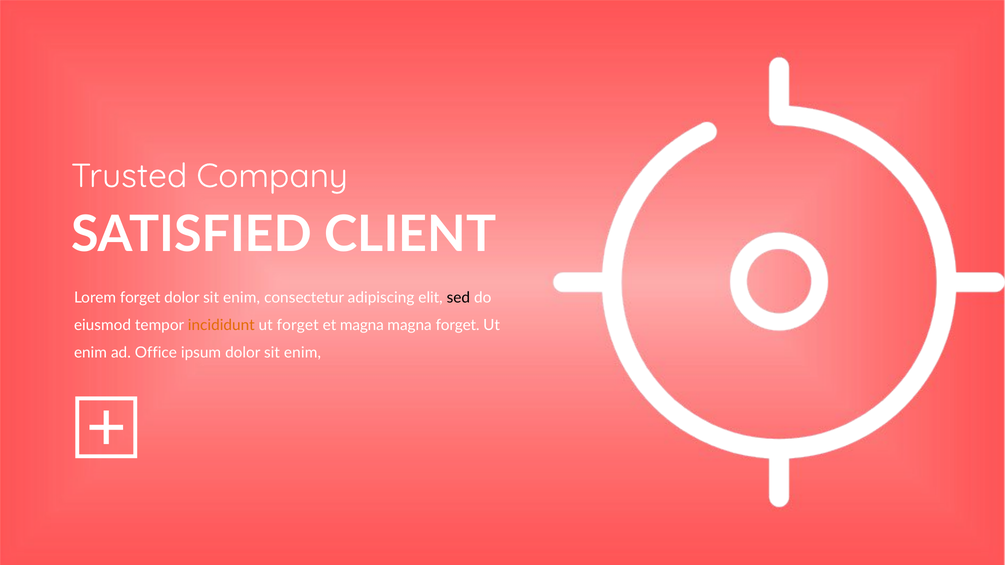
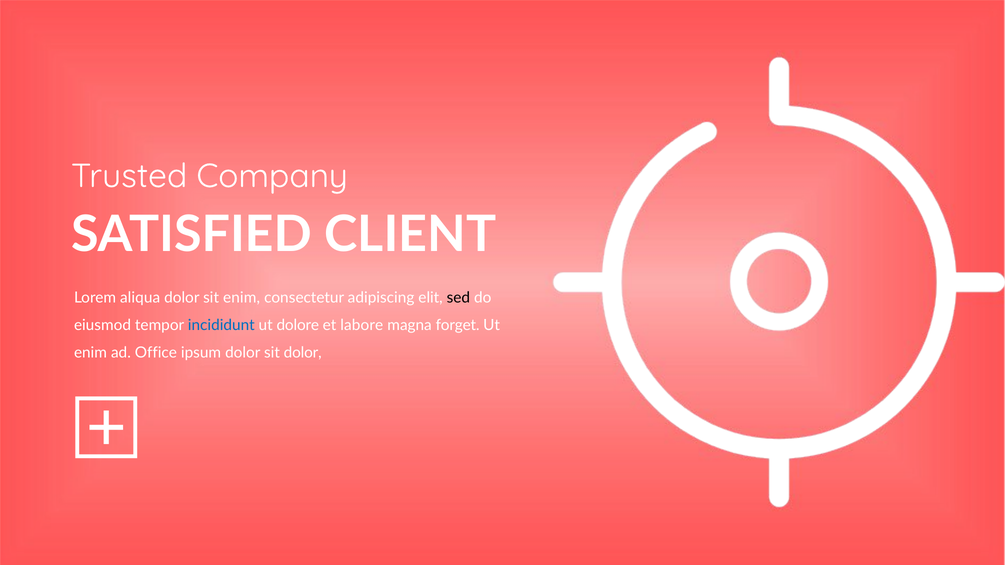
Lorem forget: forget -> aliqua (140, 298)
incididunt colour: orange -> blue (221, 325)
ut forget: forget -> dolore (298, 325)
et magna: magna -> labore (362, 325)
ipsum dolor sit enim: enim -> dolor (303, 353)
